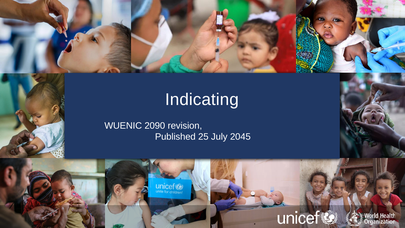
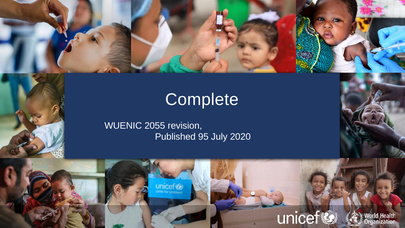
Indicating: Indicating -> Complete (202, 100)
2090: 2090 -> 2055 (155, 126)
25: 25 -> 95 (203, 137)
2045: 2045 -> 2020 (240, 137)
